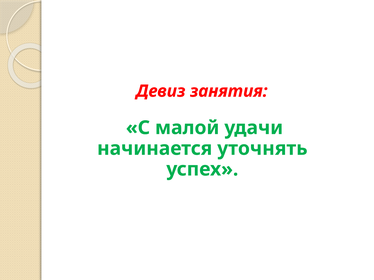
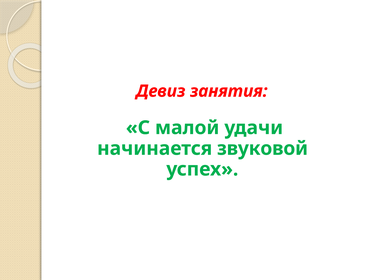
уточнять: уточнять -> звуковой (262, 149)
